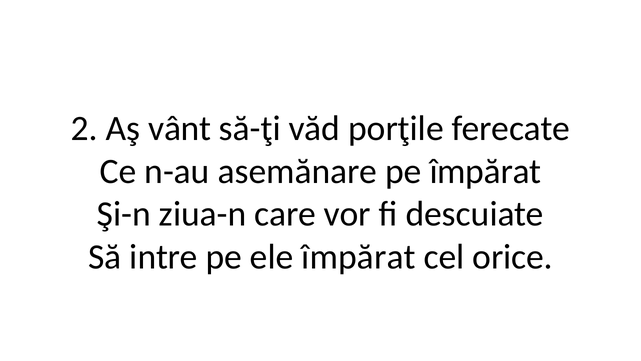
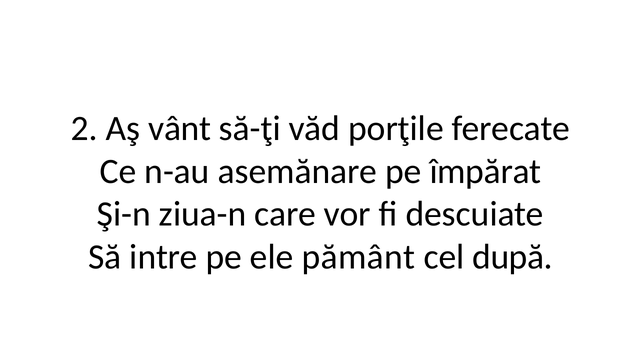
ele împărat: împărat -> pământ (358, 256)
orice: orice -> după (513, 256)
